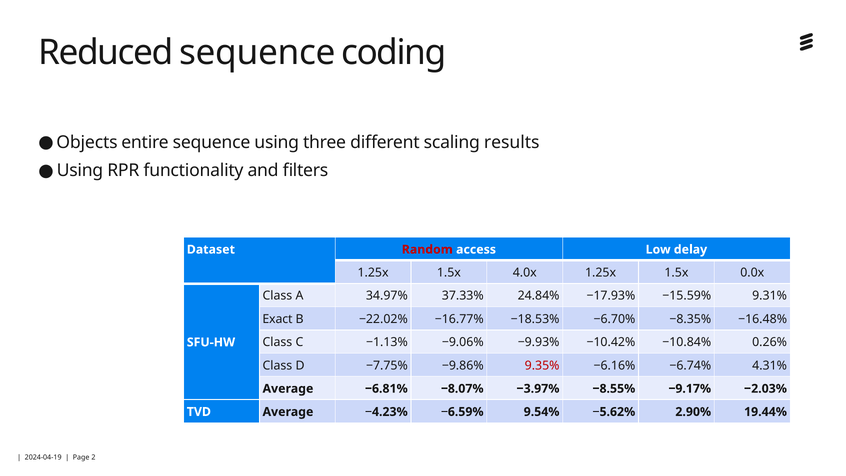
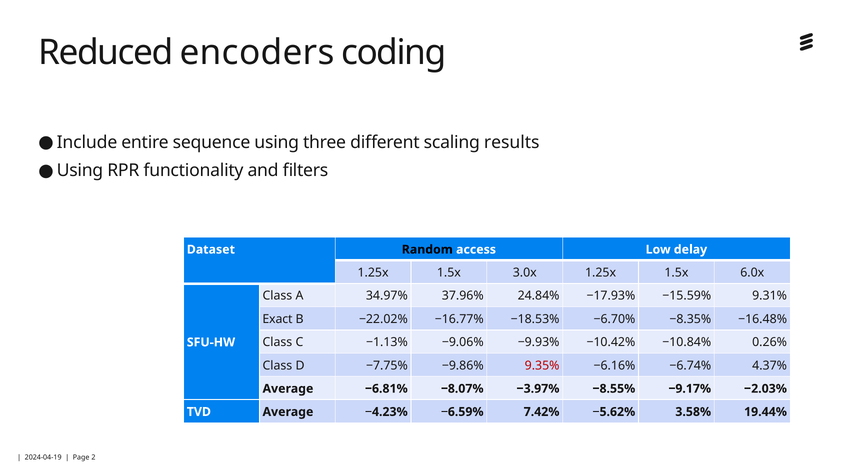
Reduced sequence: sequence -> encoders (257, 53)
Objects: Objects -> Include (87, 142)
Random colour: red -> black (427, 249)
4.0x: 4.0x -> 3.0x (525, 273)
0.0x: 0.0x -> 6.0x (752, 273)
37.33%: 37.33% -> 37.96% (463, 296)
4.31%: 4.31% -> 4.37% (770, 365)
9.54%: 9.54% -> 7.42% (542, 412)
2.90%: 2.90% -> 3.58% (693, 412)
